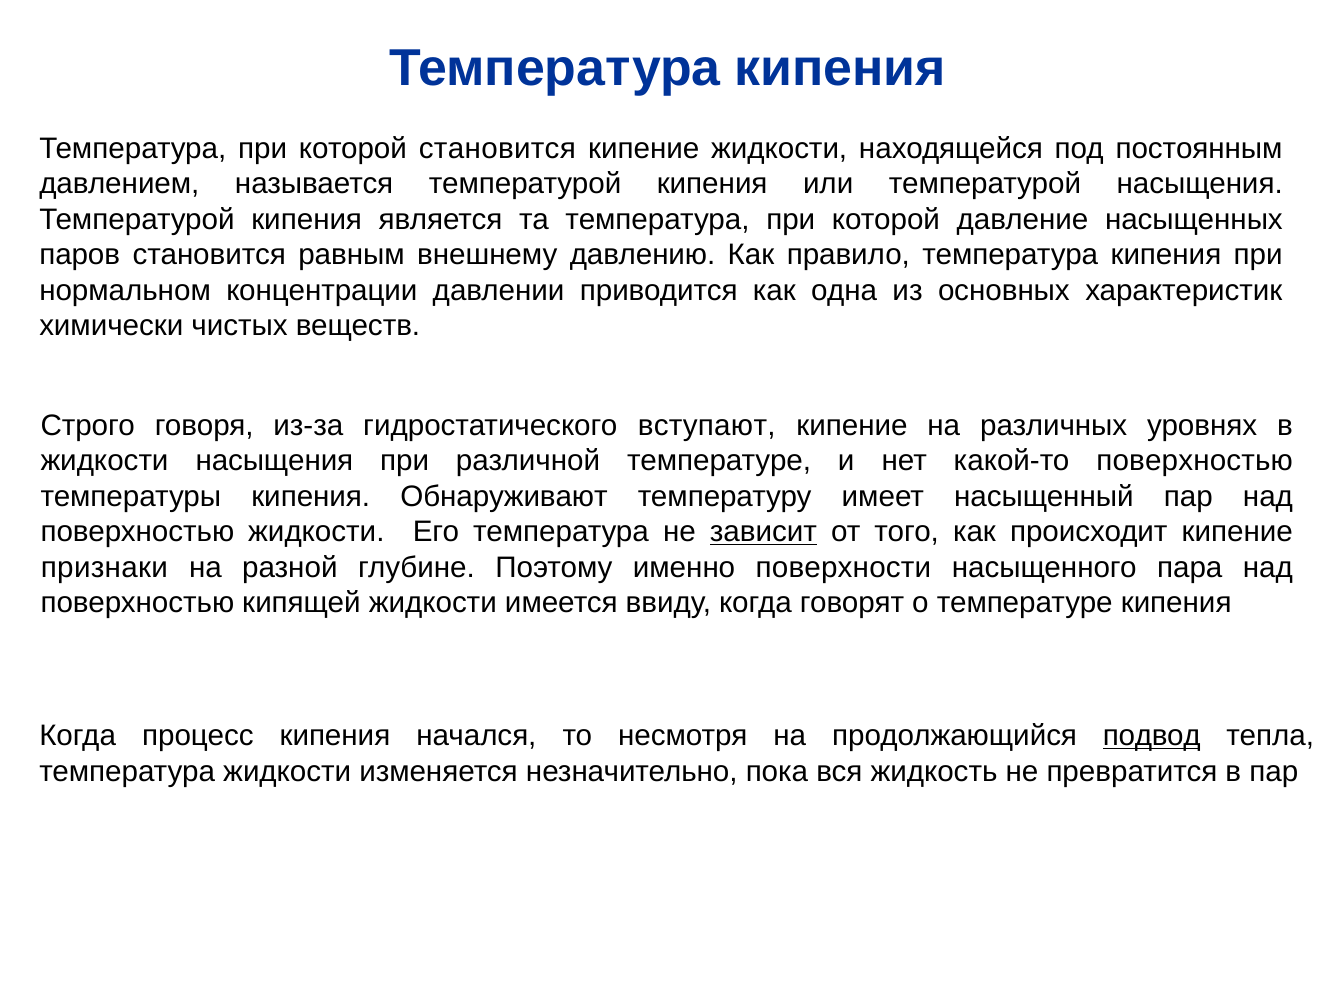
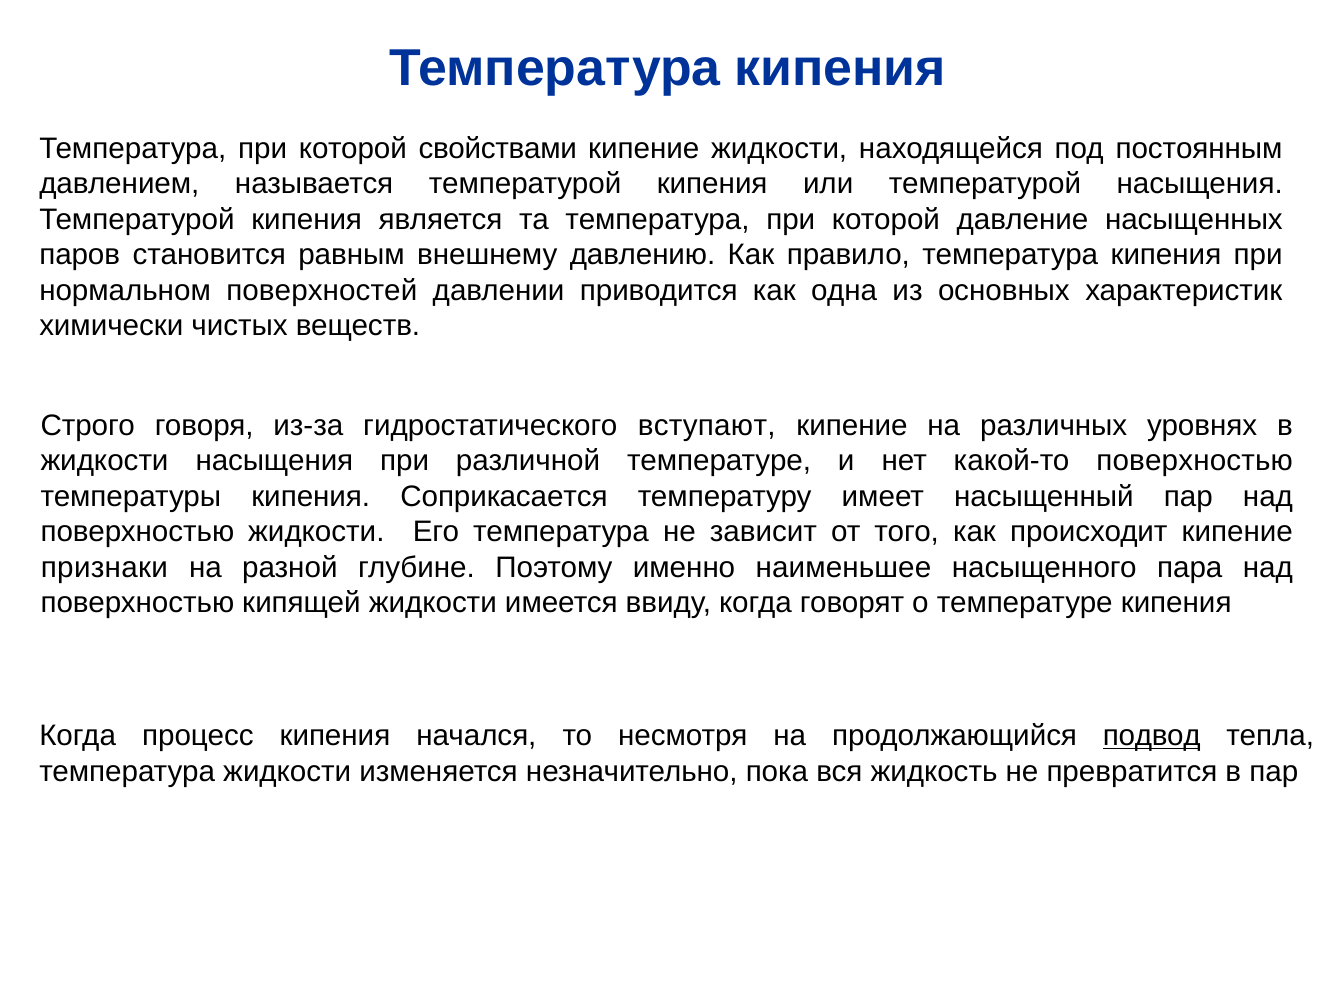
которой становится: становится -> свойствами (498, 148)
концентрации: концентрации -> поверхностей (322, 291)
Обнаруживают: Обнаруживают -> Соприкасается (504, 497)
зависит underline: present -> none (763, 532)
поверхности: поверхности -> наименьшее (843, 568)
